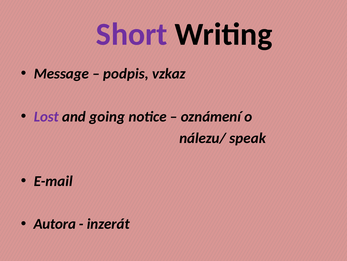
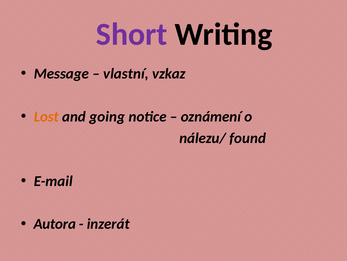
podpis: podpis -> vlastní (126, 74)
Lost colour: purple -> orange (46, 116)
speak: speak -> found (248, 138)
